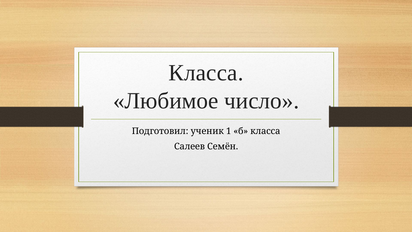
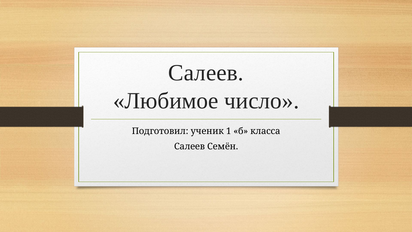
Класса: Класса -> Салеев (206, 73)
